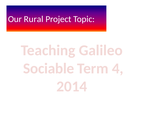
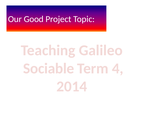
Rural: Rural -> Good (34, 19)
